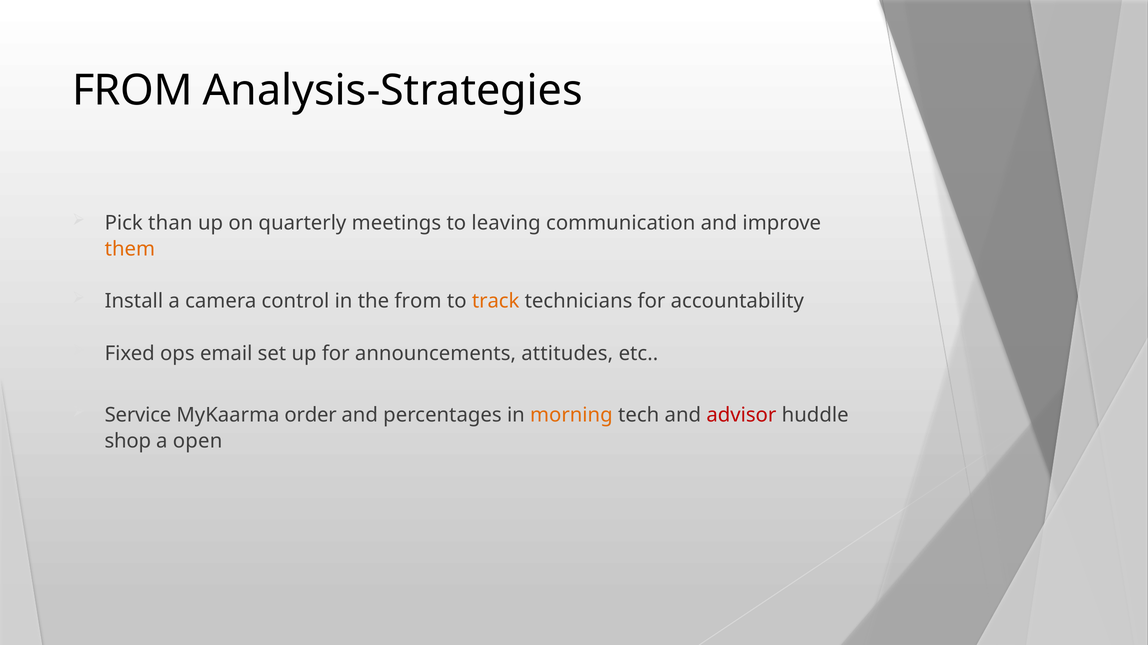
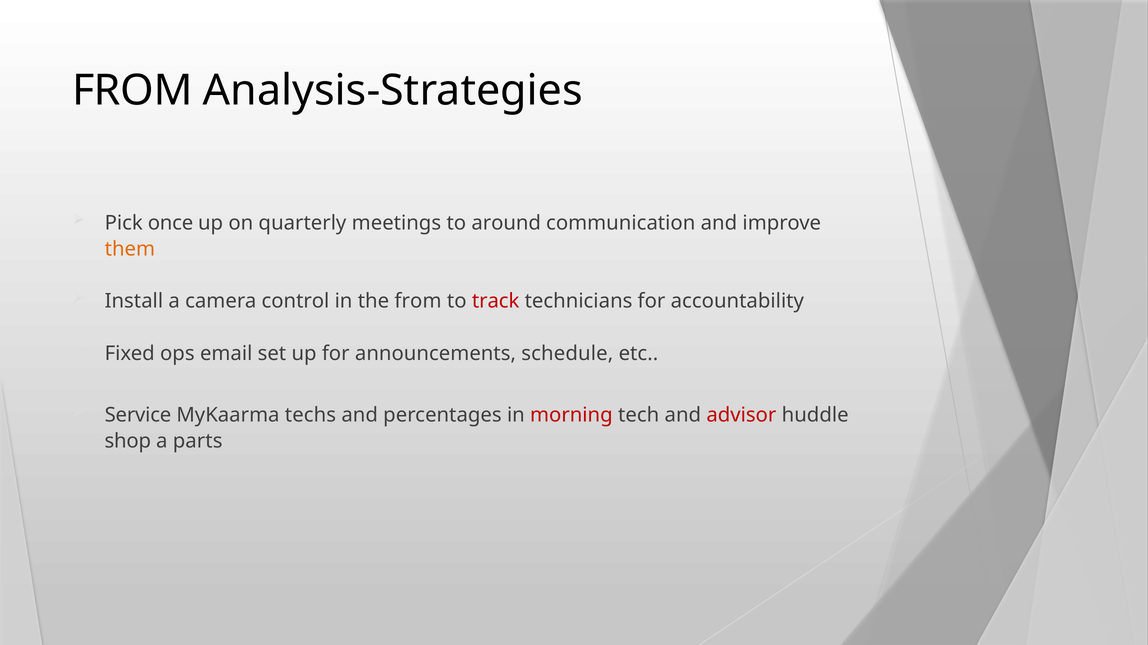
than: than -> once (171, 223)
leaving: leaving -> around (506, 223)
track colour: orange -> red (496, 302)
attitudes: attitudes -> schedule (567, 354)
order: order -> techs (310, 416)
morning colour: orange -> red (571, 416)
open: open -> parts (198, 442)
